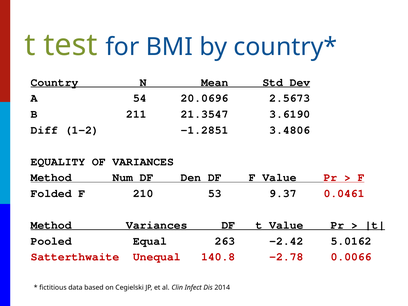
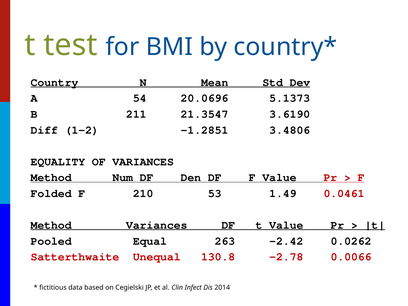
2.5673: 2.5673 -> 5.1373 (290, 98)
9.37: 9.37 -> 1.49 (283, 193)
5.0162: 5.0162 -> 0.0262 (351, 241)
140.8: 140.8 -> 130.8 (218, 257)
